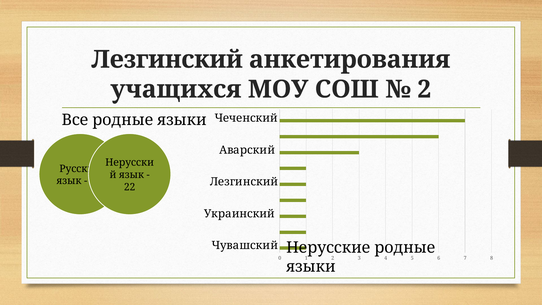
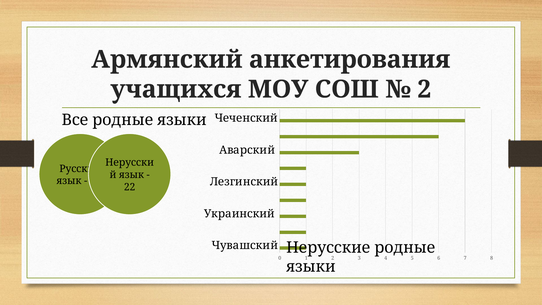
Лезгинский: Лезгинский -> Армянский (167, 59)
